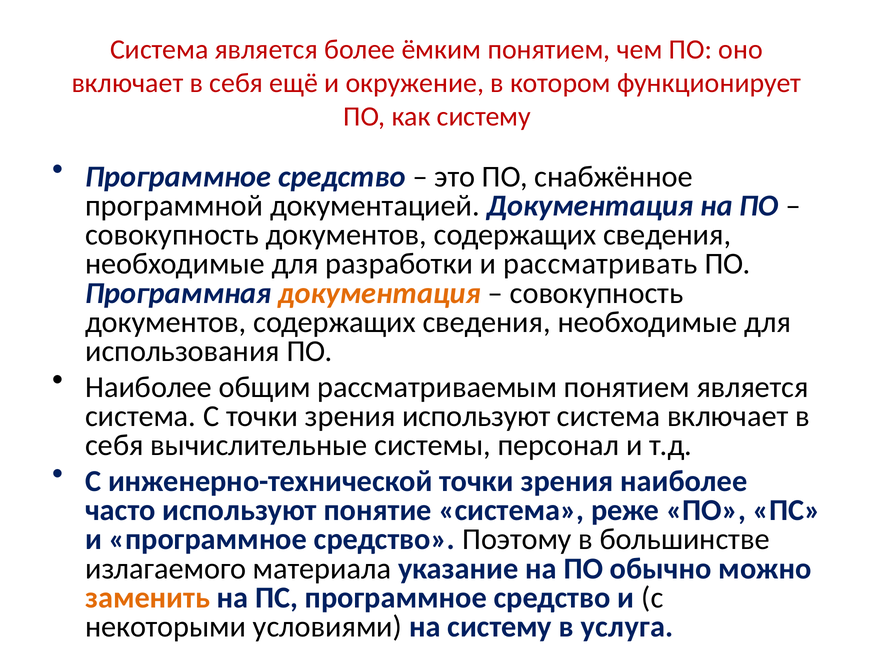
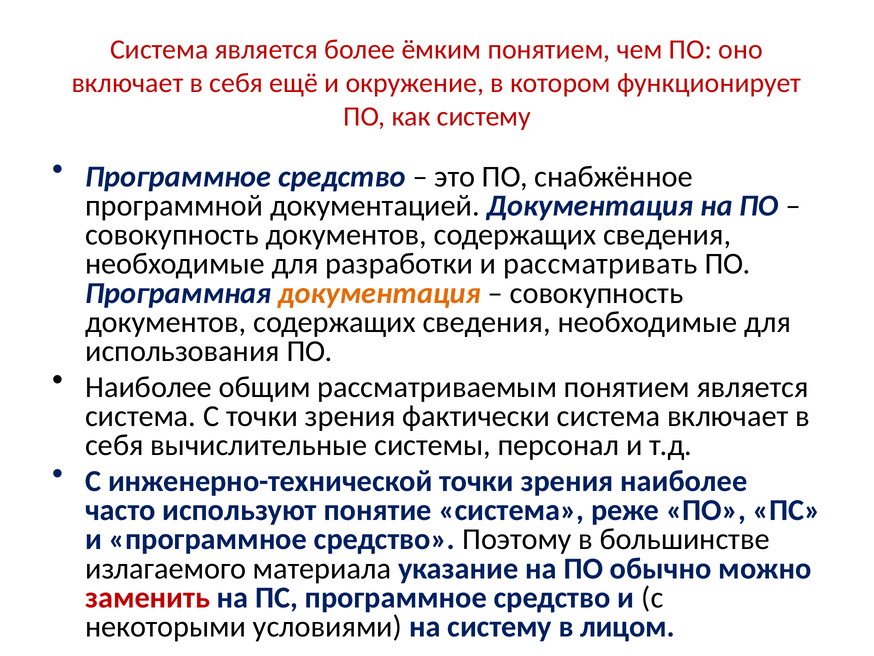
зрения используют: используют -> фактически (476, 416)
заменить colour: orange -> red (148, 597)
услуга: услуга -> лицом (627, 626)
